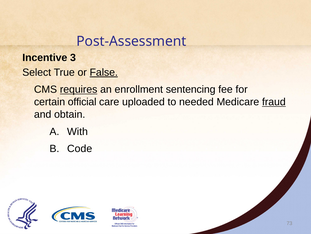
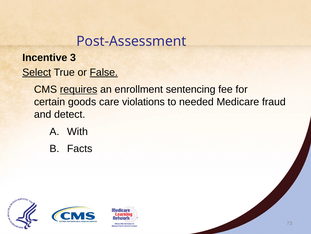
Select underline: none -> present (37, 72)
official: official -> goods (82, 102)
uploaded: uploaded -> violations (143, 102)
fraud underline: present -> none (274, 102)
obtain: obtain -> detect (70, 114)
Code: Code -> Facts (80, 148)
